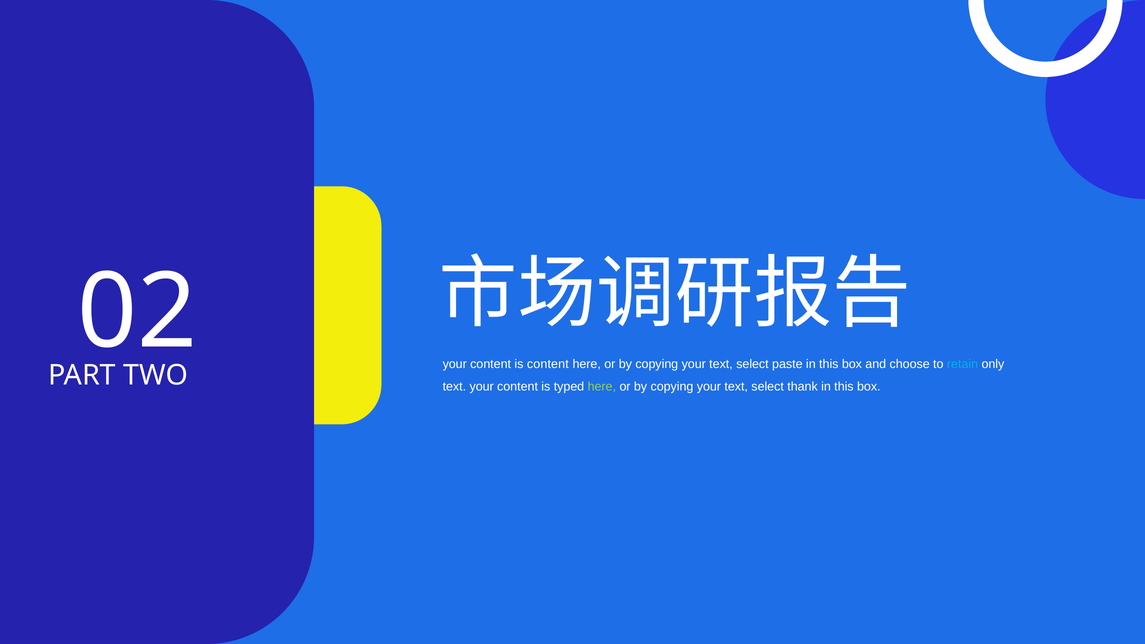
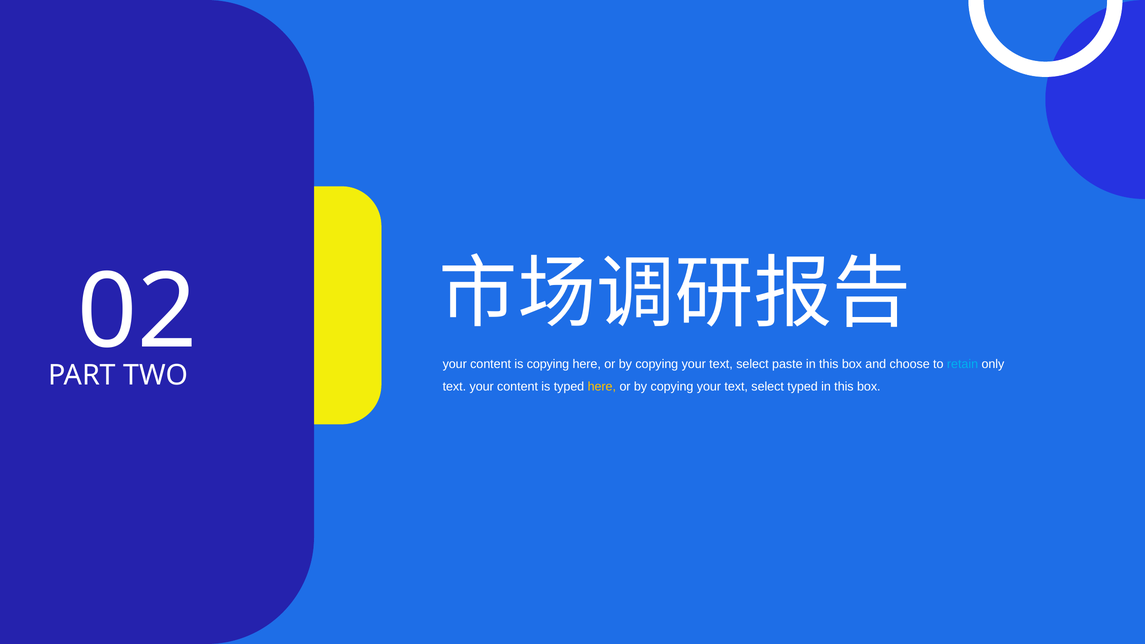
is content: content -> copying (548, 364)
here colour: light green -> yellow (602, 387)
select thank: thank -> typed (803, 387)
